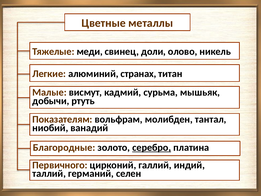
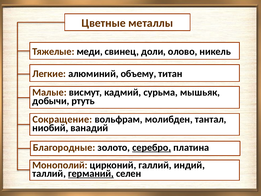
странах: странах -> объему (138, 74)
Показателям: Показателям -> Сокращение (62, 119)
Первичного: Первичного -> Монополий (60, 165)
германий underline: none -> present (91, 173)
